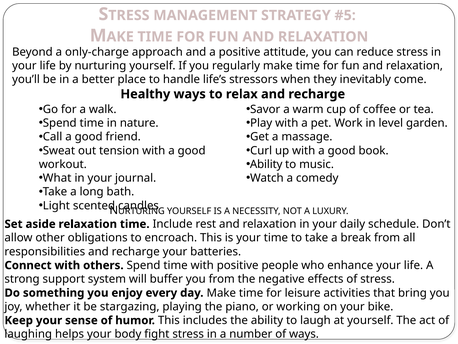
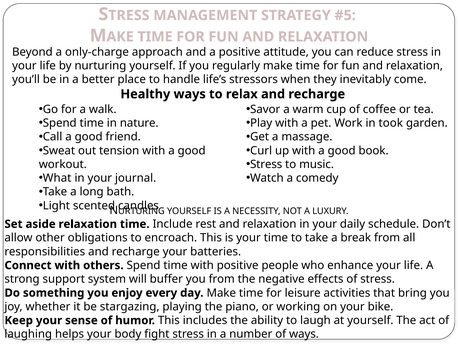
level: level -> took (391, 123)
Ability: Ability -> Stress (266, 164)
